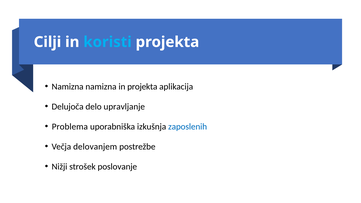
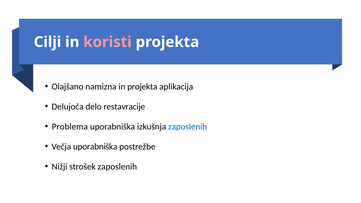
koristi colour: light blue -> pink (108, 42)
Namizna: Namizna -> Olajšano (68, 87)
upravljanje: upravljanje -> restavracije (124, 107)
Večja delovanjem: delovanjem -> uporabniška (95, 147)
strošek poslovanje: poslovanje -> zaposlenih (117, 167)
